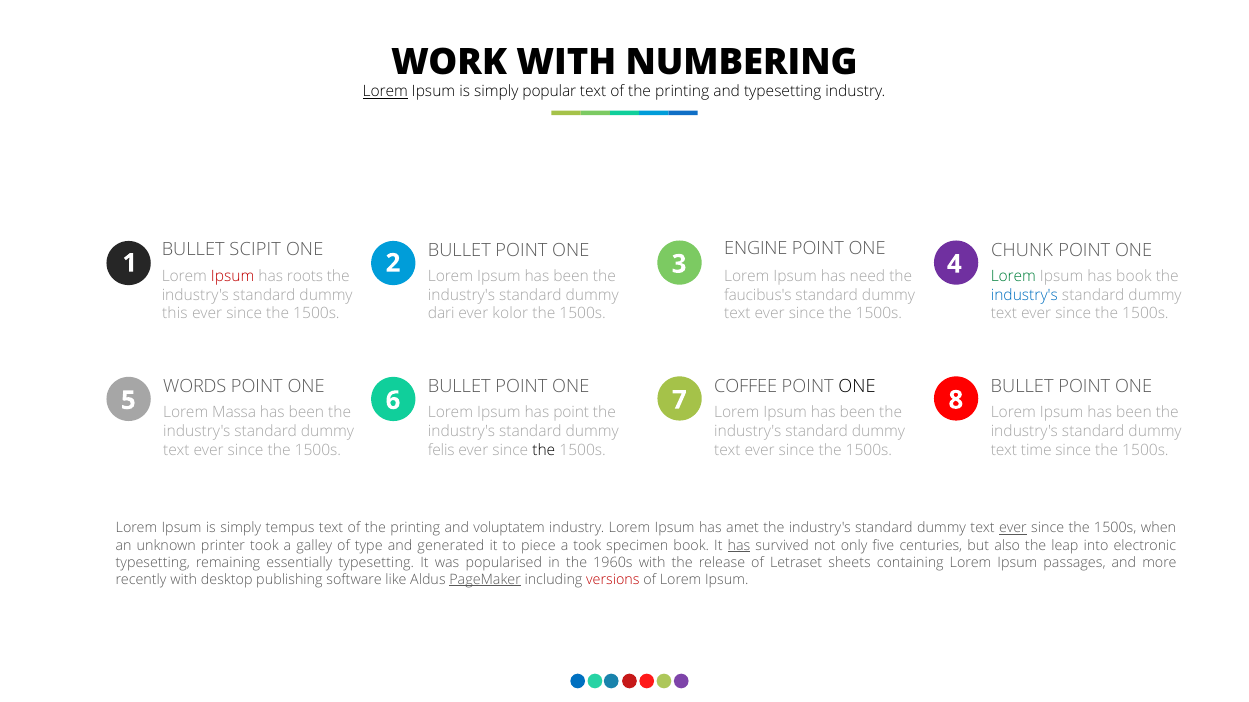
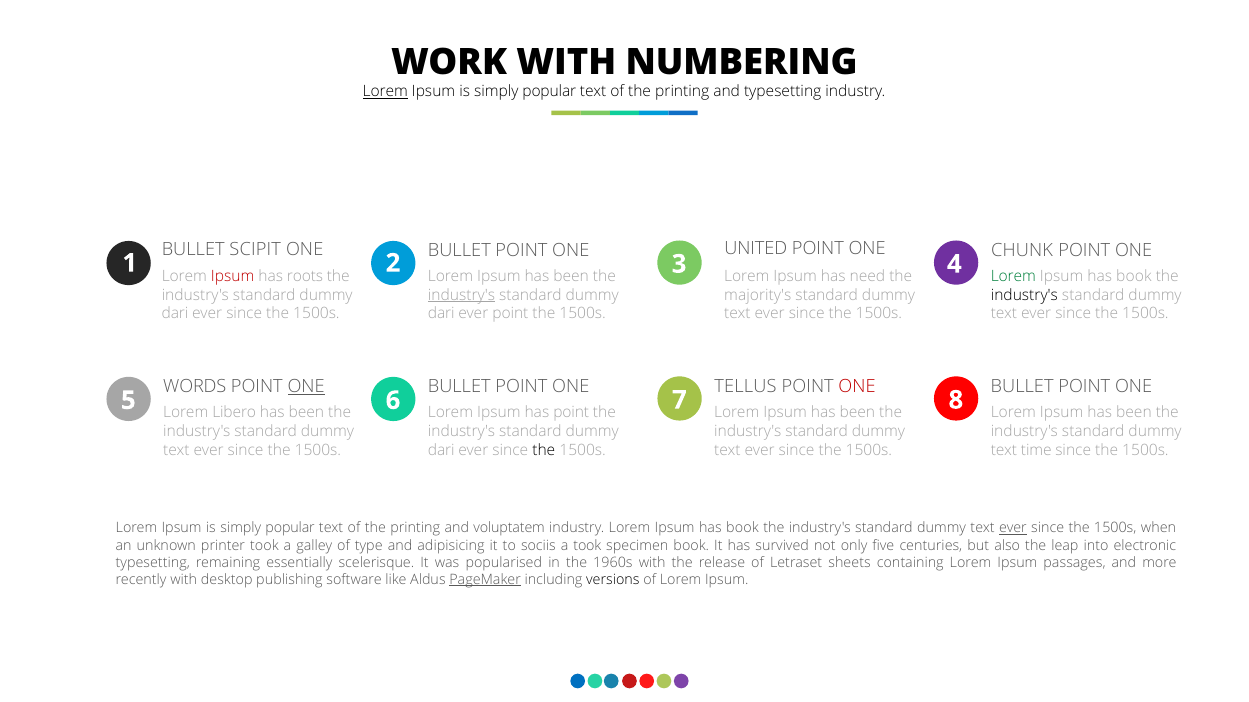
ENGINE: ENGINE -> UNITED (756, 248)
industry's underline: none -> present (461, 295)
faucibus's: faucibus's -> majority's (758, 295)
industry's colour: blue -> black (1024, 295)
this: this -> dari (175, 314)
ever kolor: kolor -> point (510, 314)
COFFEE: COFFEE -> TELLUS (746, 387)
ONE colour: black -> red (857, 387)
ONE underline: none -> present (306, 387)
Massa: Massa -> Libero (234, 413)
felis: felis -> dari (441, 450)
tempus: tempus -> popular (290, 529)
amet: amet -> book (743, 529)
generated: generated -> adipisicing (451, 546)
piece: piece -> sociis (538, 546)
has underline: present -> none (739, 546)
essentially typesetting: typesetting -> scelerisque (376, 563)
versions colour: red -> black (613, 580)
